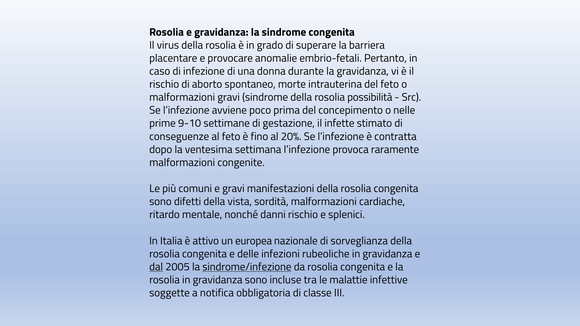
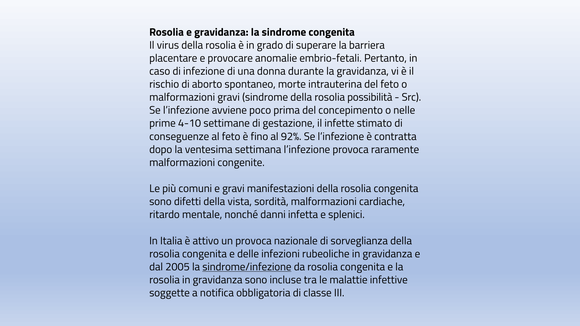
9-10: 9-10 -> 4-10 (190, 123)
20%: 20% -> 92% (291, 137)
danni rischio: rischio -> infetta (303, 215)
un europea: europea -> provoca (254, 241)
dal underline: present -> none (156, 267)
